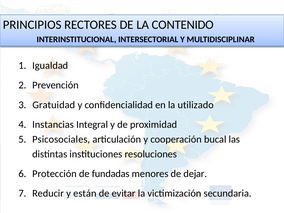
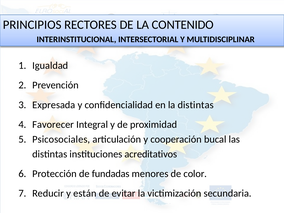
Gratuidad: Gratuidad -> Expresada (54, 105)
la utilizado: utilizado -> distintas (196, 105)
Instancias: Instancias -> Favorecer (53, 125)
resoluciones: resoluciones -> acreditativos (151, 154)
dejar: dejar -> color (195, 174)
